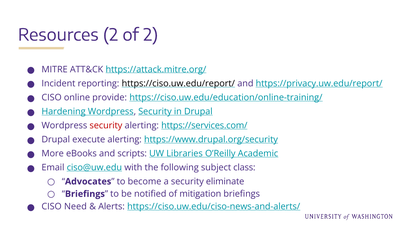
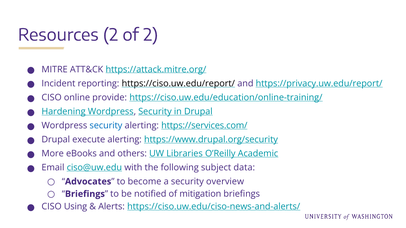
security colour: red -> blue (106, 126)
scripts: scripts -> others (132, 154)
class: class -> data (244, 168)
eliminate: eliminate -> overview (225, 182)
Need: Need -> Using (76, 207)
